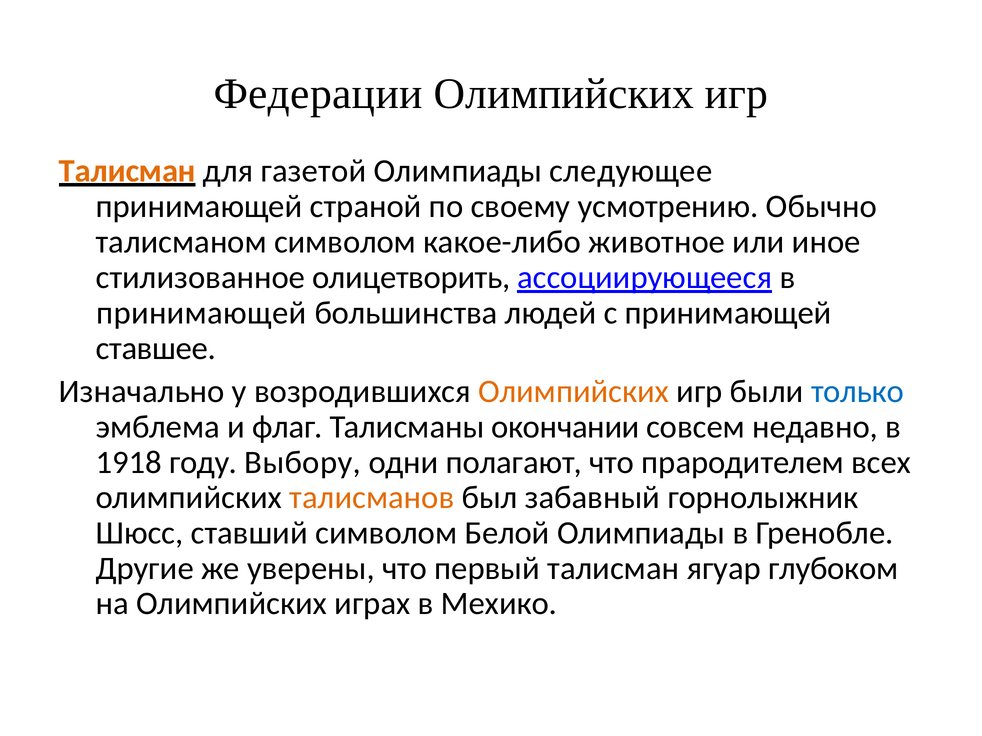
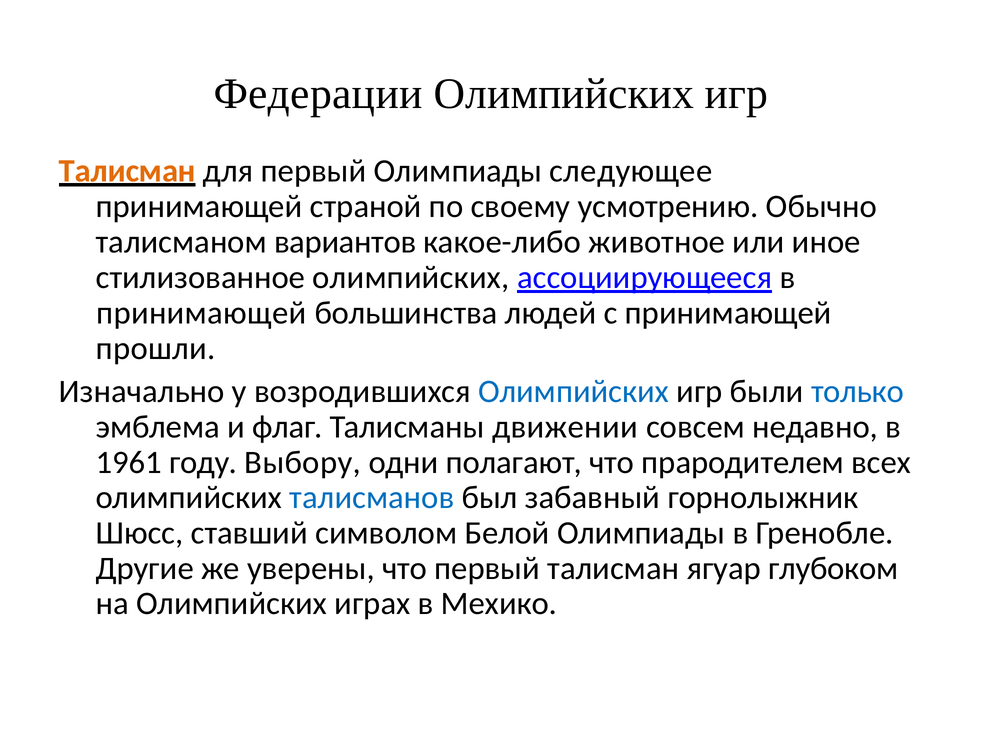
для газетой: газетой -> первый (314, 171)
талисманом символом: символом -> вариантов (345, 242)
стилизованное олицетворить: олицетворить -> олимпийских (411, 277)
ставшее: ставшее -> прошли (156, 349)
Олимпийских colour: orange -> blue (574, 392)
окончании: окончании -> движении (565, 427)
1918: 1918 -> 1961 (129, 463)
талисманов colour: orange -> blue (372, 498)
